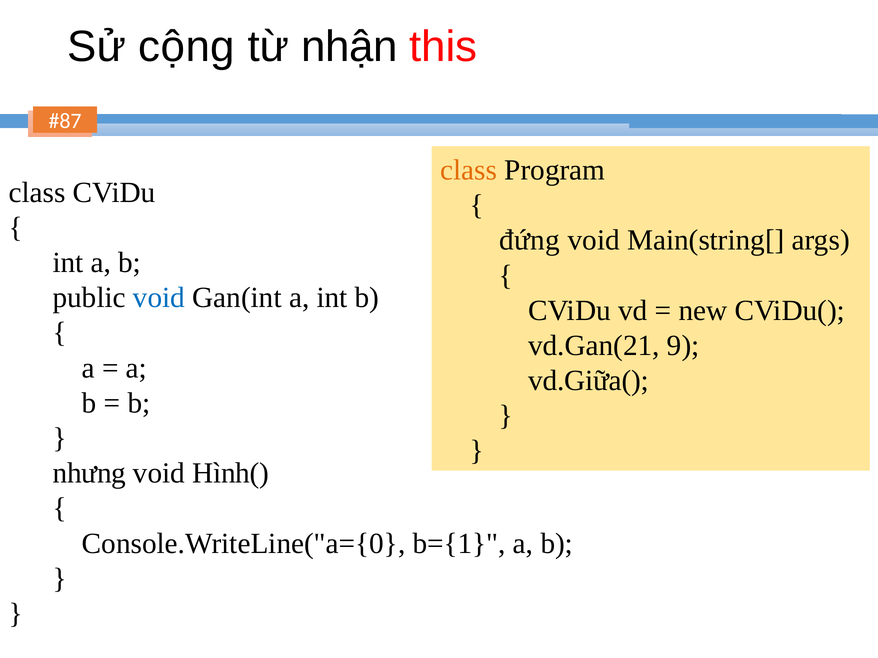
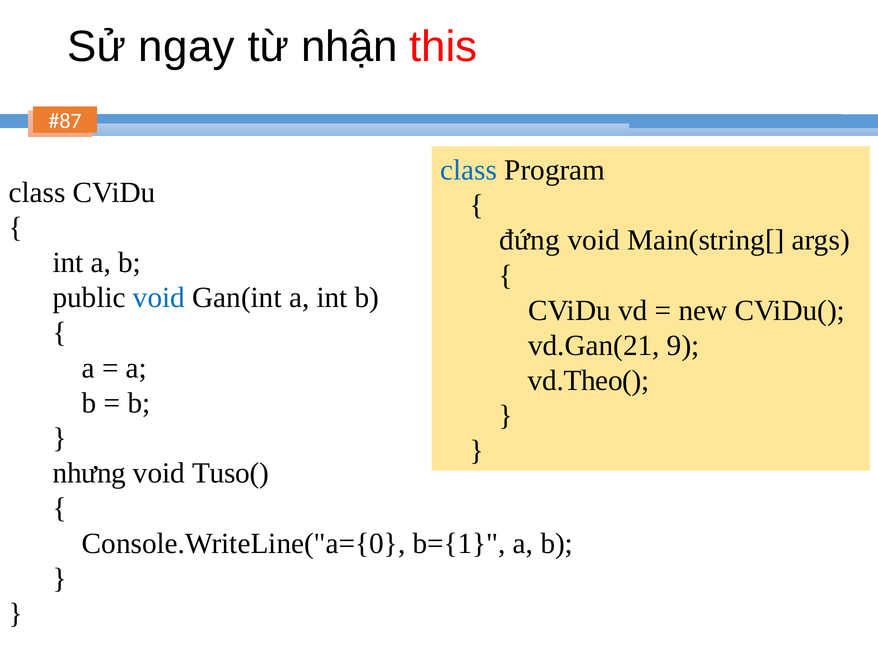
cộng: cộng -> ngay (187, 47)
class colour: orange -> blue (469, 170)
vd.Giữa(: vd.Giữa( -> vd.Theo( (589, 381)
Hình(: Hình( -> Tuso( (231, 474)
